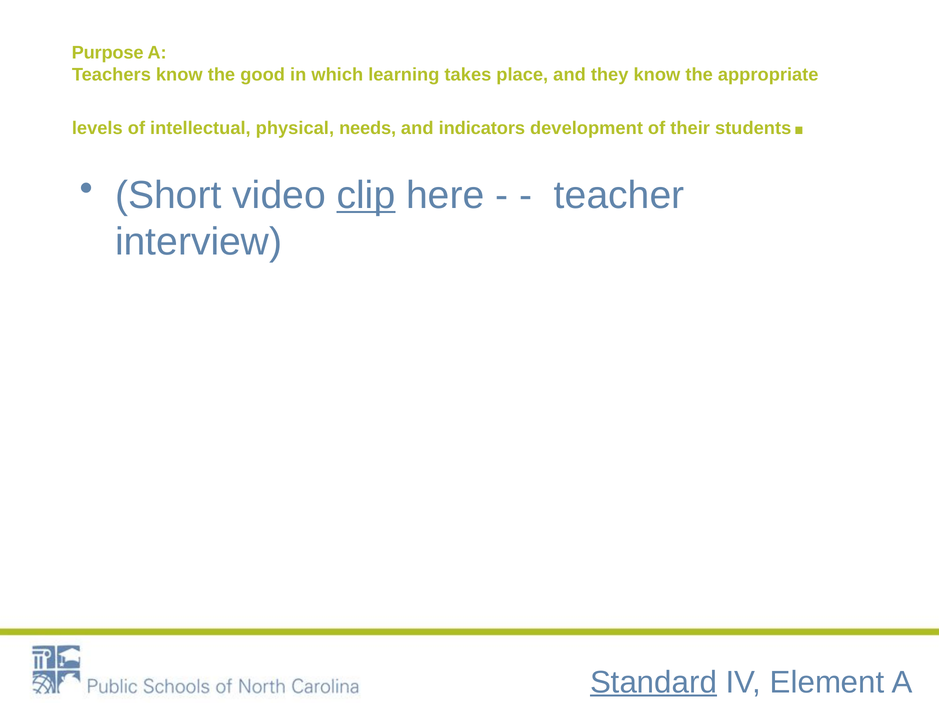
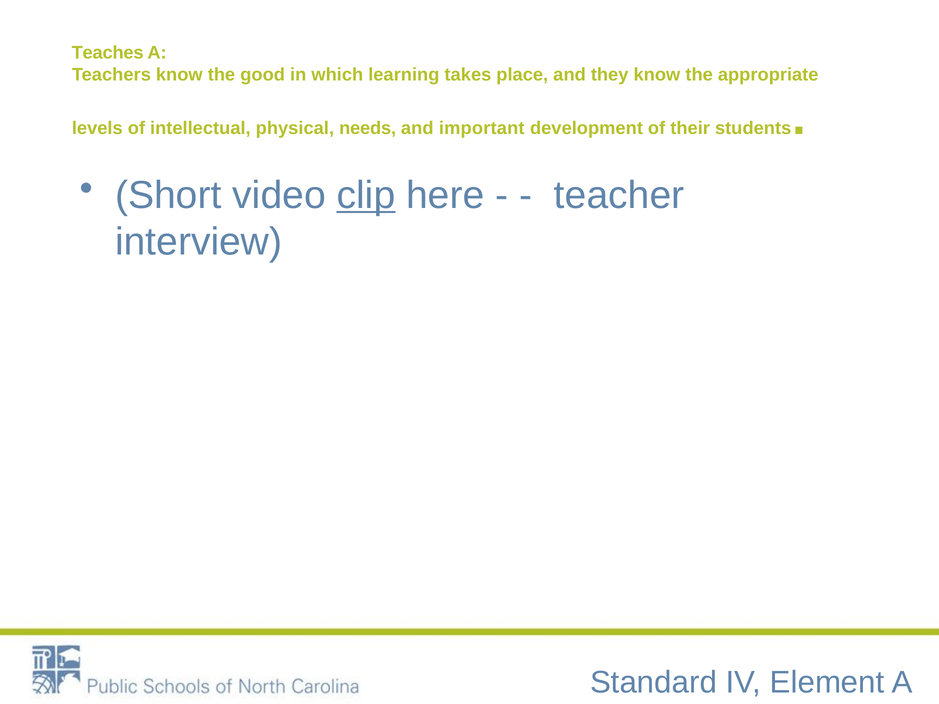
Purpose: Purpose -> Teaches (108, 53)
indicators: indicators -> important (482, 128)
Standard underline: present -> none (654, 682)
